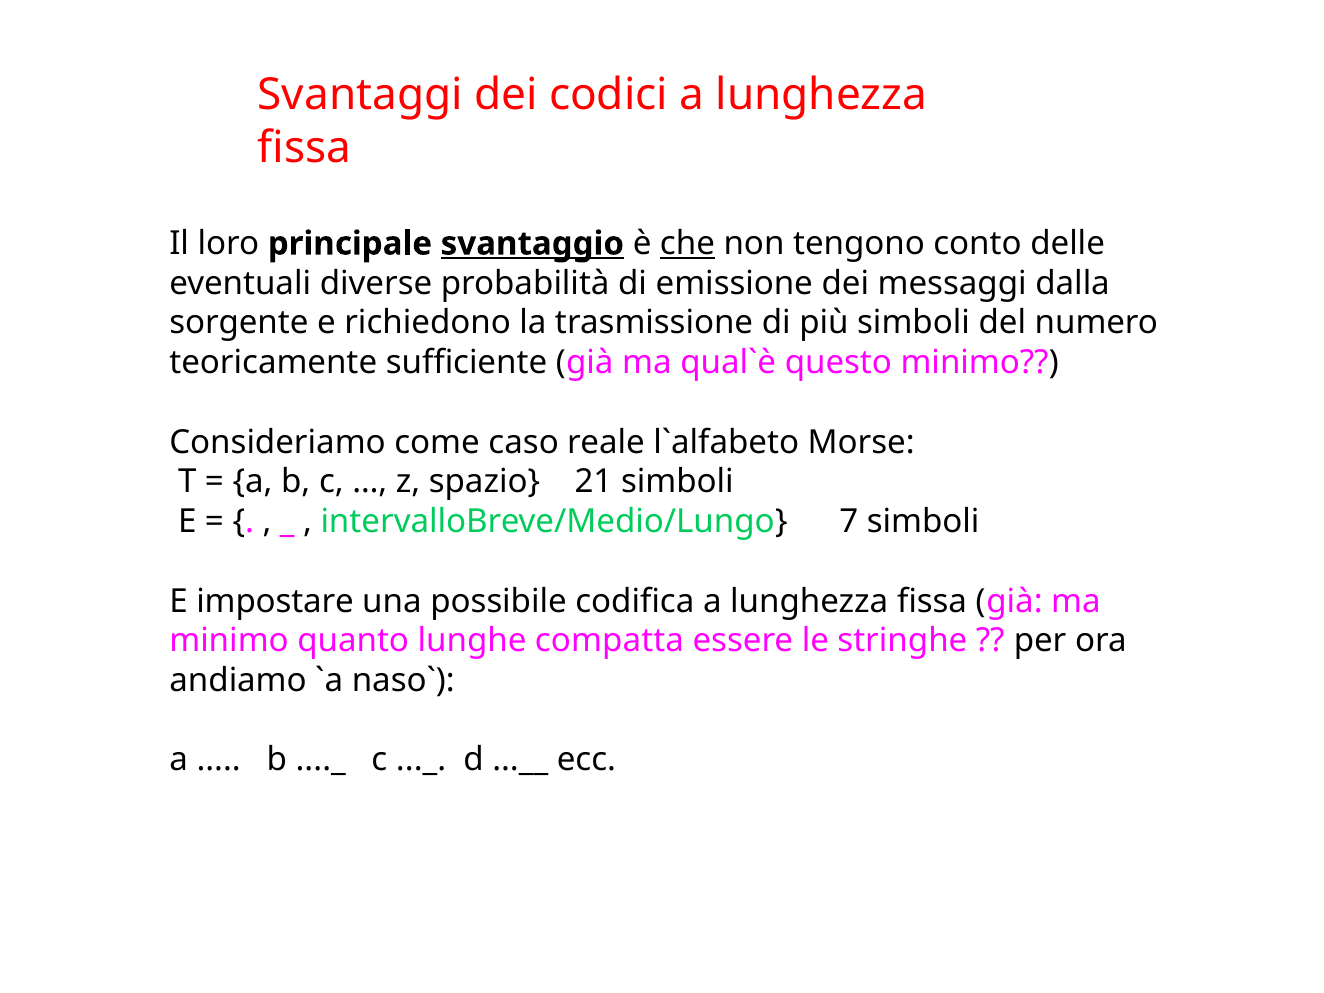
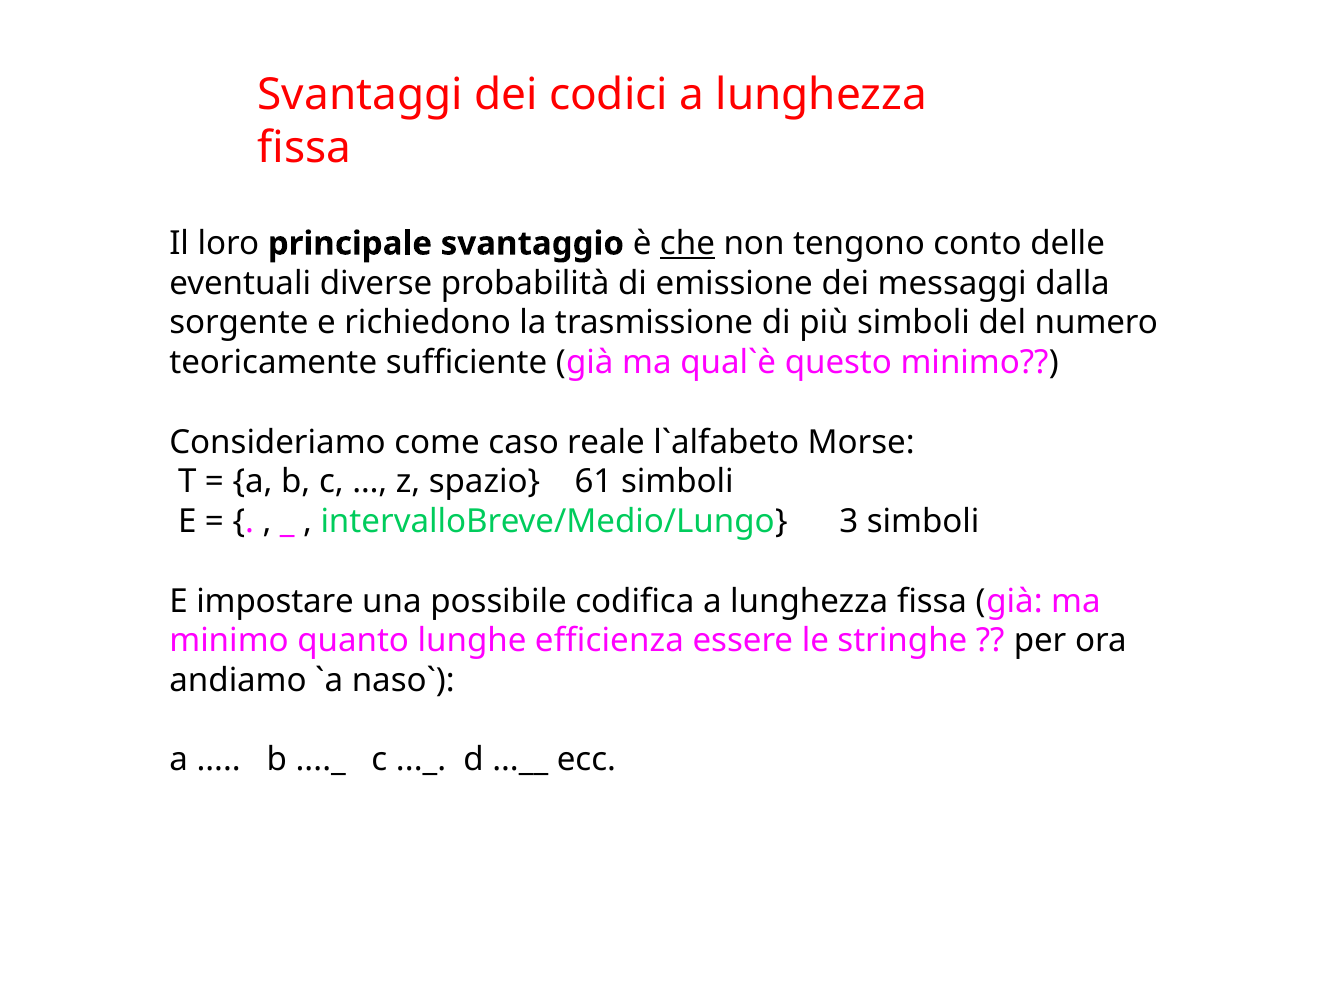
svantaggio underline: present -> none (532, 244)
21: 21 -> 61 (593, 482)
7: 7 -> 3 (849, 522)
compatta: compatta -> efficienza (609, 641)
